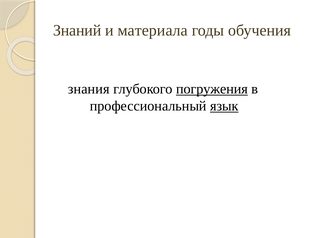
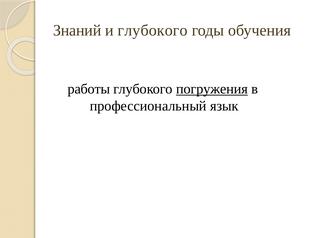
и материала: материала -> глубокого (153, 31)
знания: знания -> работы (89, 89)
язык underline: present -> none (224, 106)
